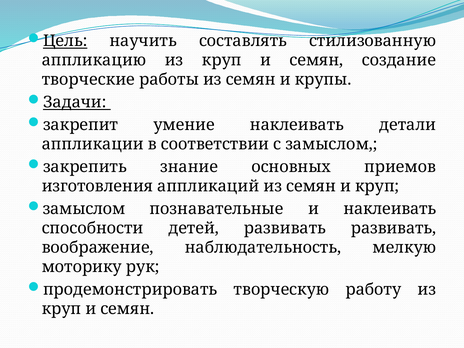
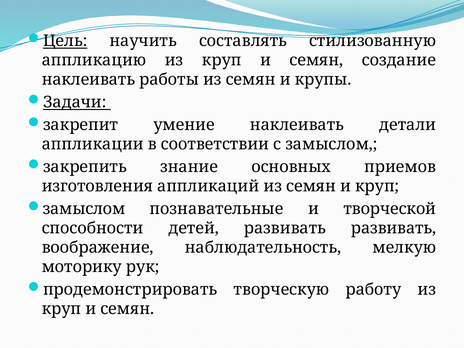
творческие: творческие -> наклеивать (88, 80)
и наклеивать: наклеивать -> творческой (390, 209)
